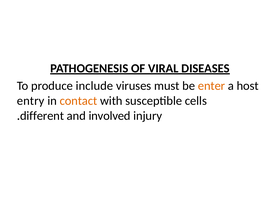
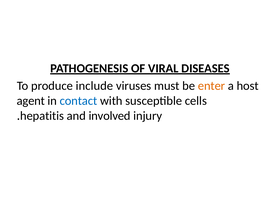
entry: entry -> agent (31, 101)
contact colour: orange -> blue (78, 101)
different: different -> hepatitis (42, 116)
